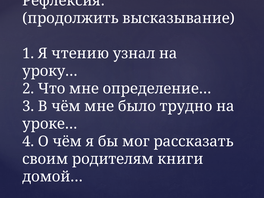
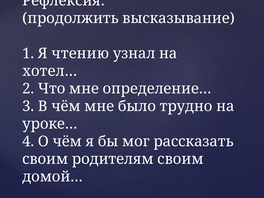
уроку…: уроку… -> хотел… (50, 71)
родителям книги: книги -> своим (180, 159)
